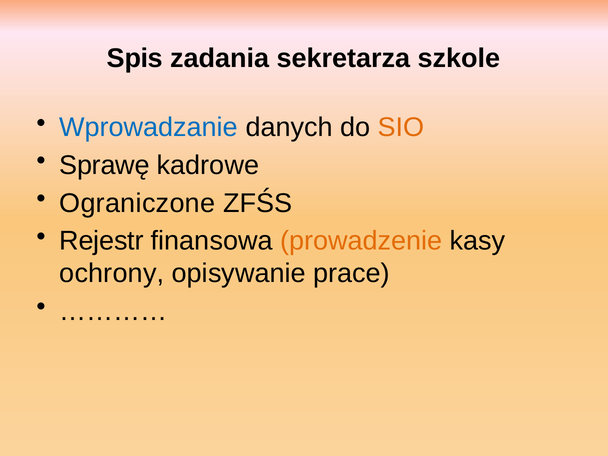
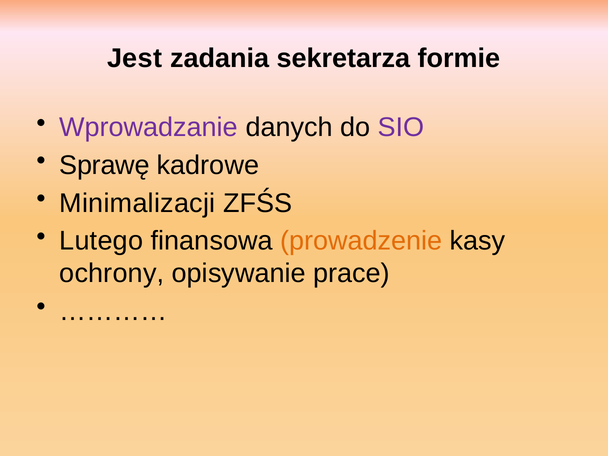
Spis: Spis -> Jest (135, 58)
szkole: szkole -> formie (459, 58)
Wprowadzanie colour: blue -> purple (149, 128)
SIO colour: orange -> purple (401, 128)
Ograniczone: Ograniczone -> Minimalizacji (137, 203)
Rejestr: Rejestr -> Lutego (101, 241)
